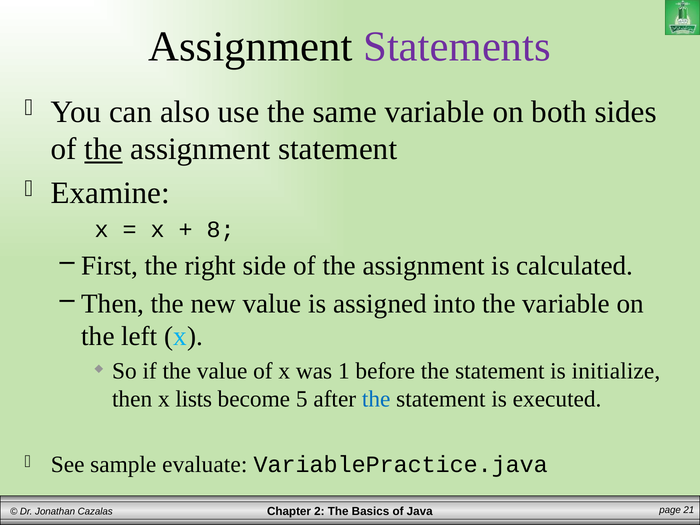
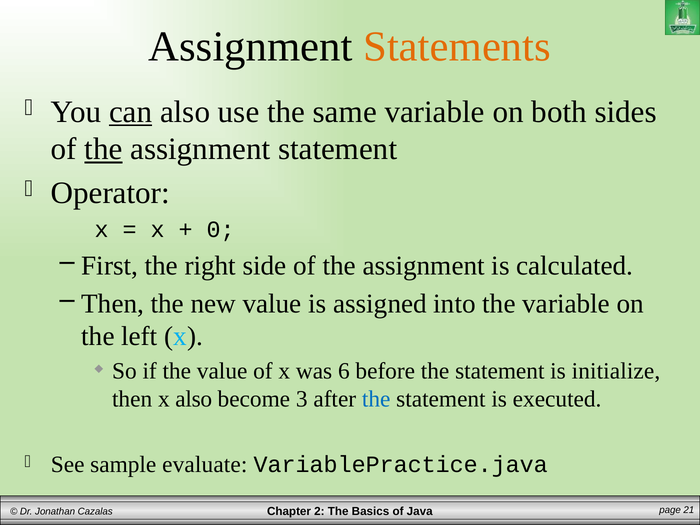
Statements colour: purple -> orange (457, 47)
can underline: none -> present (131, 112)
Examine: Examine -> Operator (110, 193)
8: 8 -> 0 (221, 230)
1: 1 -> 6 (344, 371)
x lists: lists -> also (194, 399)
5: 5 -> 3 (302, 399)
